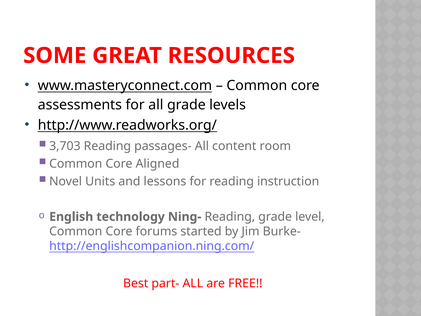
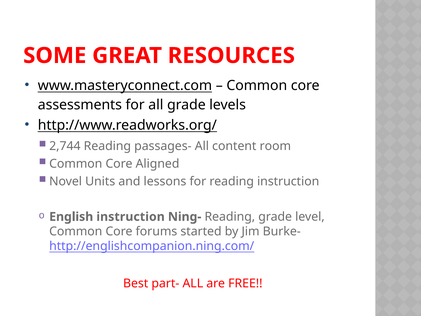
3,703: 3,703 -> 2,744 (65, 146)
English technology: technology -> instruction (131, 217)
